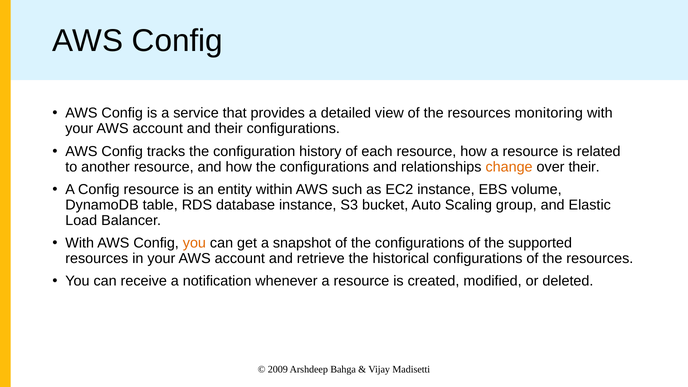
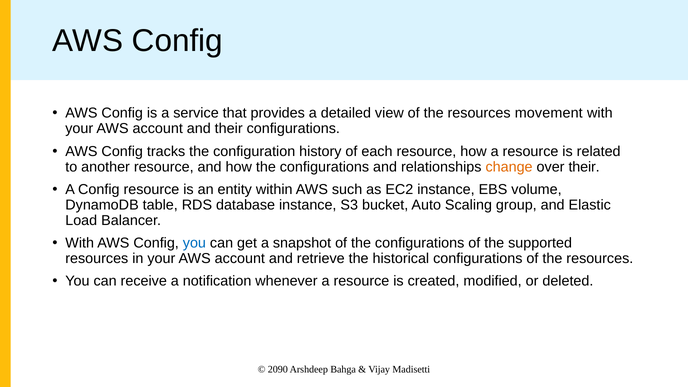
monitoring: monitoring -> movement (549, 113)
you colour: orange -> blue (194, 243)
2009: 2009 -> 2090 (278, 370)
